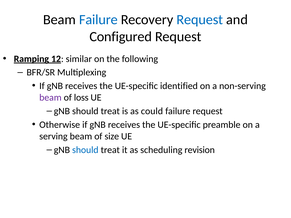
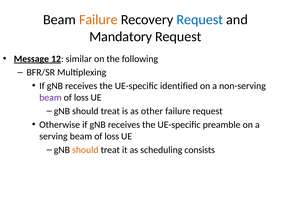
Failure colour: blue -> orange (98, 20)
Configured: Configured -> Mandatory (121, 37)
Ramping: Ramping -> Message (31, 59)
could: could -> other (152, 111)
serving beam of size: size -> loss (112, 136)
should colour: blue -> orange (85, 150)
revision: revision -> consists (200, 150)
